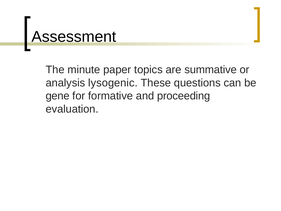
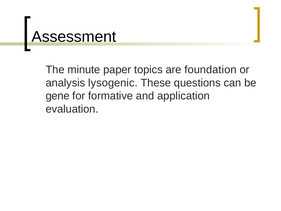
summative: summative -> foundation (210, 70)
proceeding: proceeding -> application (184, 96)
